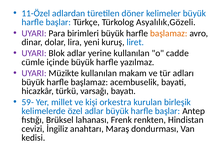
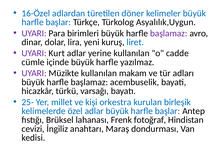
11-Özel: 11-Özel -> 16-Özel (36, 13)
Asyalılık,Gözeli: Asyalılık,Gözeli -> Asyalılık,Uygun (166, 22)
başlamaz colour: orange -> purple (169, 33)
Blok: Blok -> Kurt (57, 53)
59-: 59- -> 25- (28, 102)
renkten: renkten -> fotoğraf (150, 120)
